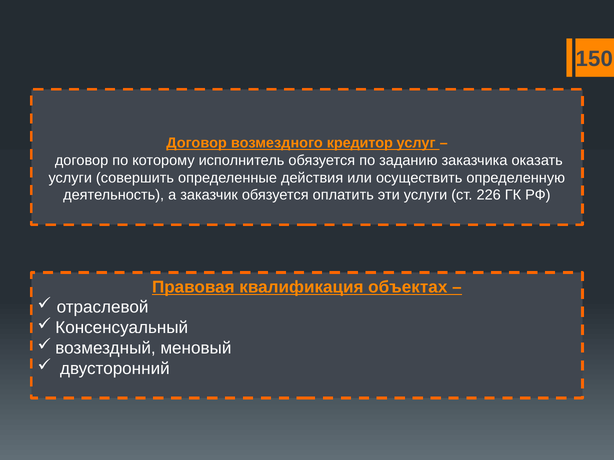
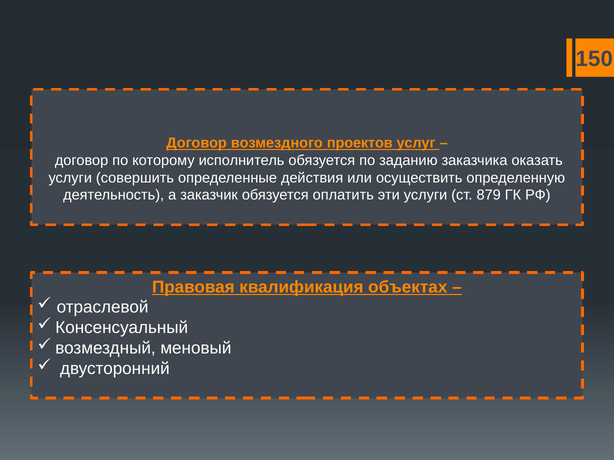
кредитор: кредитор -> проектов (360, 143)
226: 226 -> 879 (489, 195)
